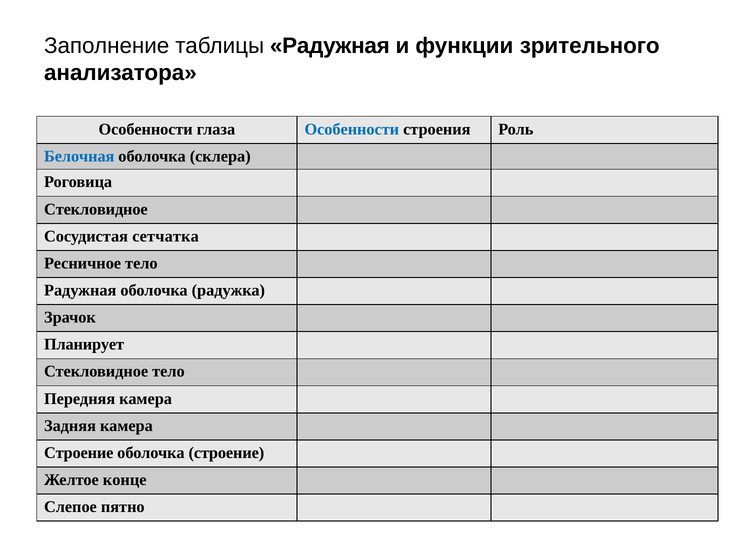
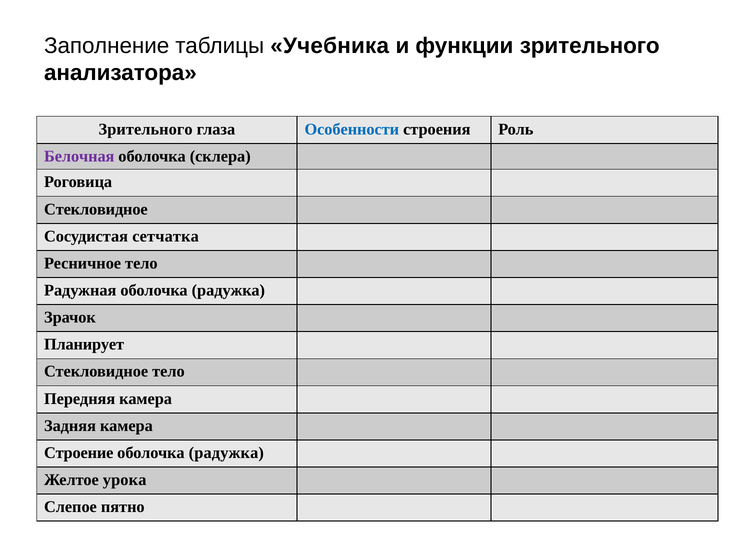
таблицы Радужная: Радужная -> Учебника (330, 46)
Особенности: Особенности -> Зрительного (146, 129)
Белочная colour: blue -> purple (79, 156)
строение: строение -> радужка (226, 453)
конце: конце -> урока (125, 480)
